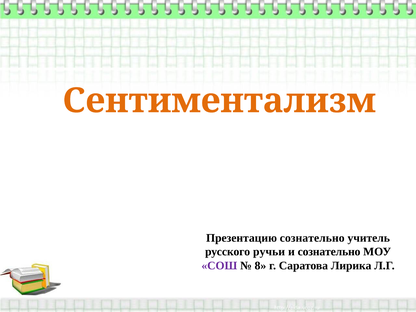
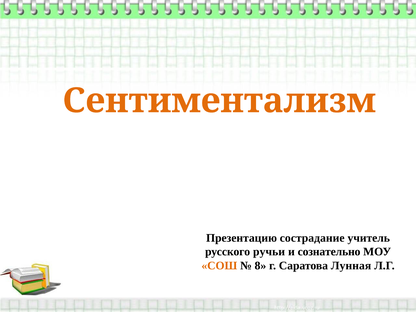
Презентацию сознательно: сознательно -> сострадание (312, 238)
СОШ colour: purple -> orange (219, 266)
Лирика: Лирика -> Лунная (351, 266)
